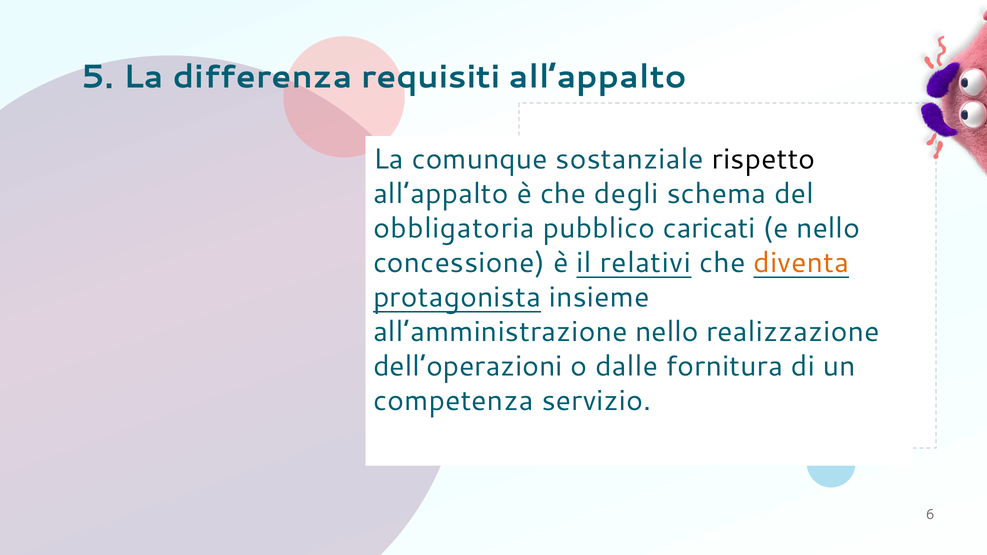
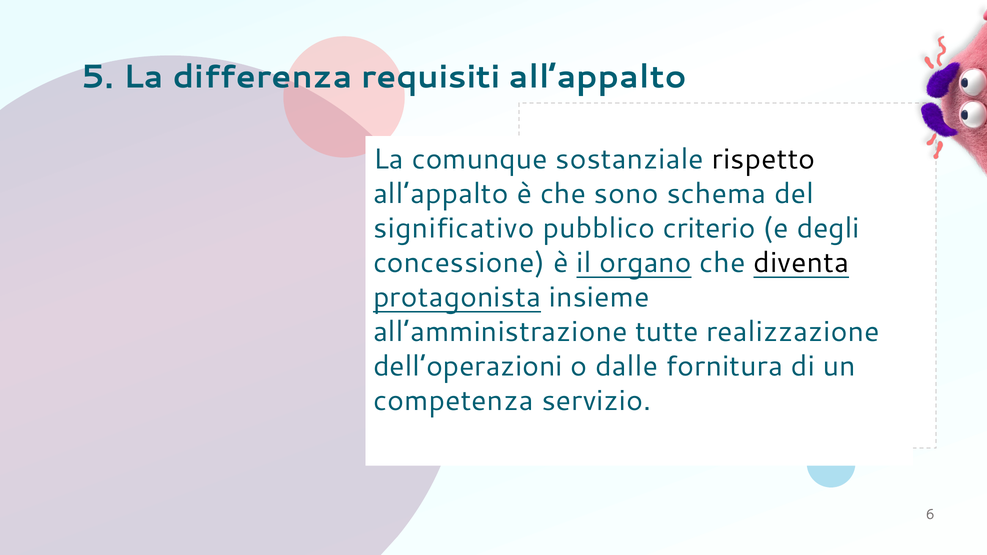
degli: degli -> sono (626, 194)
obbligatoria: obbligatoria -> significativo (454, 228)
caricati: caricati -> criterio (709, 228)
e nello: nello -> degli (828, 228)
relativi: relativi -> organo (646, 263)
diventa colour: orange -> black (801, 263)
nello: nello -> tutte (667, 332)
